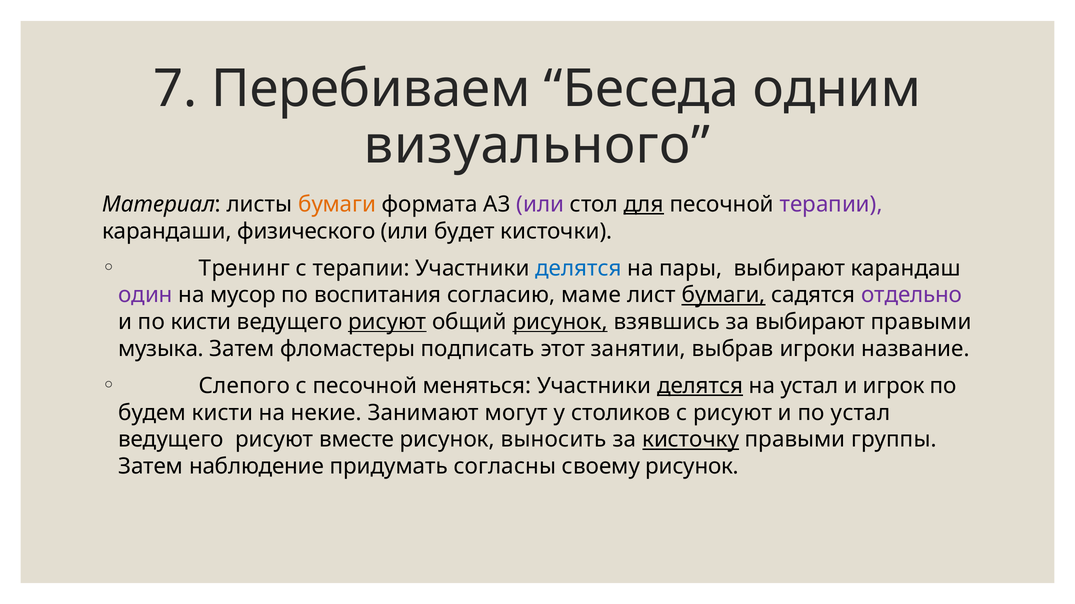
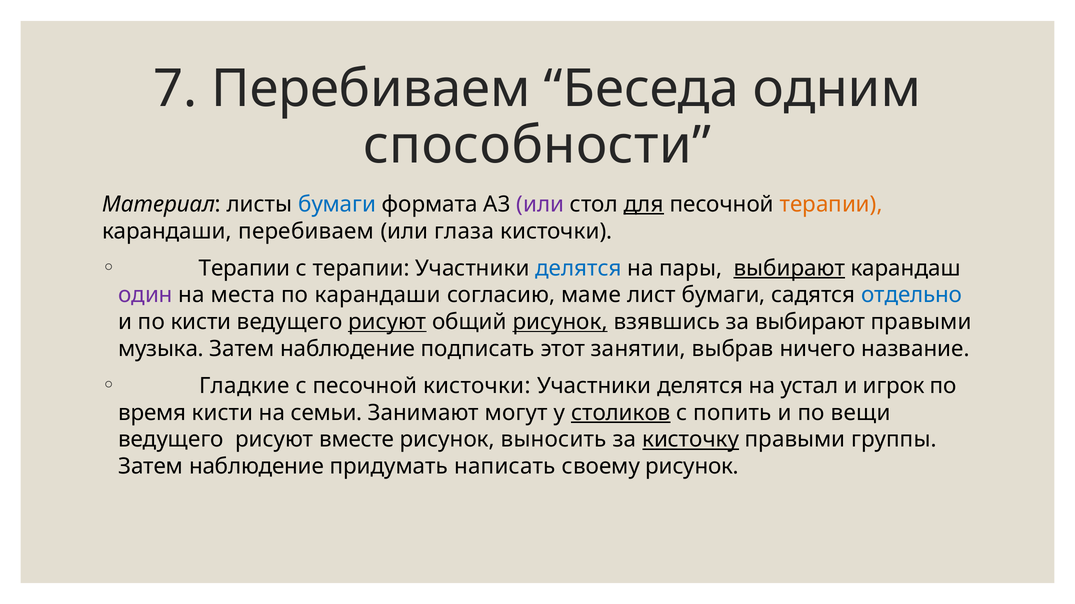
визуального: визуального -> способности (537, 146)
бумаги colour: orange -> blue (337, 205)
терапии colour: purple -> orange (831, 205)
карандаши физического: физического -> перебиваем (306, 231)
будет: будет -> глаза (464, 231)
Тренинг: Тренинг -> Терапии (245, 268)
выбирают underline: none -> present (789, 268)
мусор: мусор -> места (243, 295)
по воспитания: воспитания -> карандаши (378, 295)
бумаги underline: present -> none (724, 295)
отдельно colour: purple -> blue (912, 295)
фломастеры: фломастеры -> наблюдение (348, 349)
игроки: игроки -> ничего (818, 349)
Слепого: Слепого -> Гладкие (244, 386)
песочной меняться: меняться -> кисточки (477, 386)
делятся underline: present -> none (700, 386)
будем: будем -> время (152, 413)
некие: некие -> семьи (327, 413)
столиков underline: none -> present (621, 413)
с рисуют: рисуют -> попить (732, 413)
по устал: устал -> вещи (861, 413)
согласны: согласны -> написать (505, 467)
